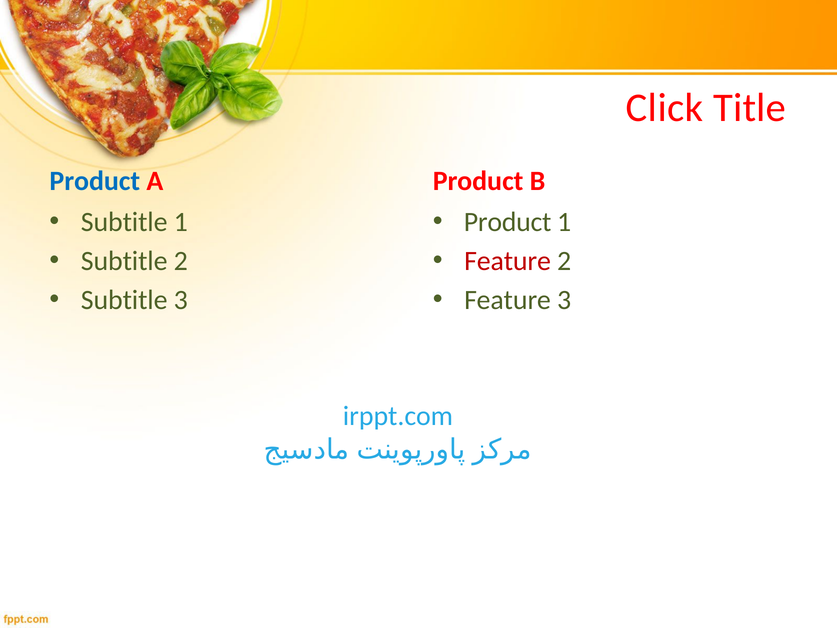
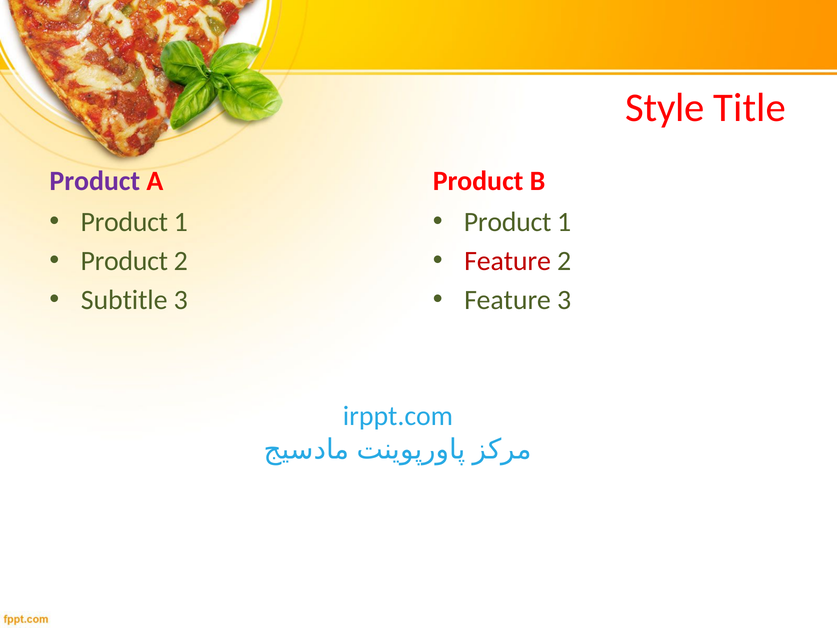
Click: Click -> Style (665, 108)
Product colour: blue -> purple (95, 181)
Subtitle: Subtitle -> Product (124, 222)
Subtitle: Subtitle -> Product (124, 261)
